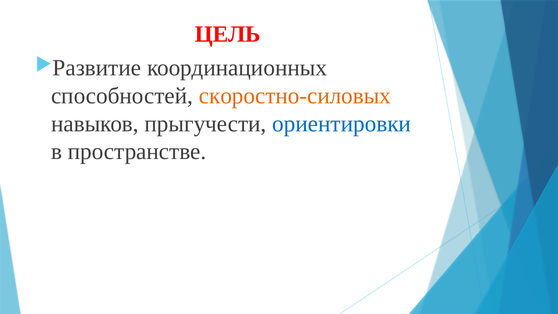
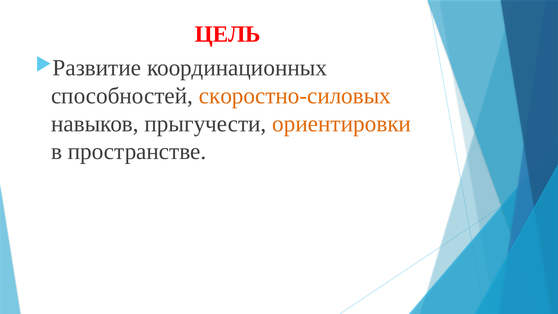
ориентировки colour: blue -> orange (342, 124)
